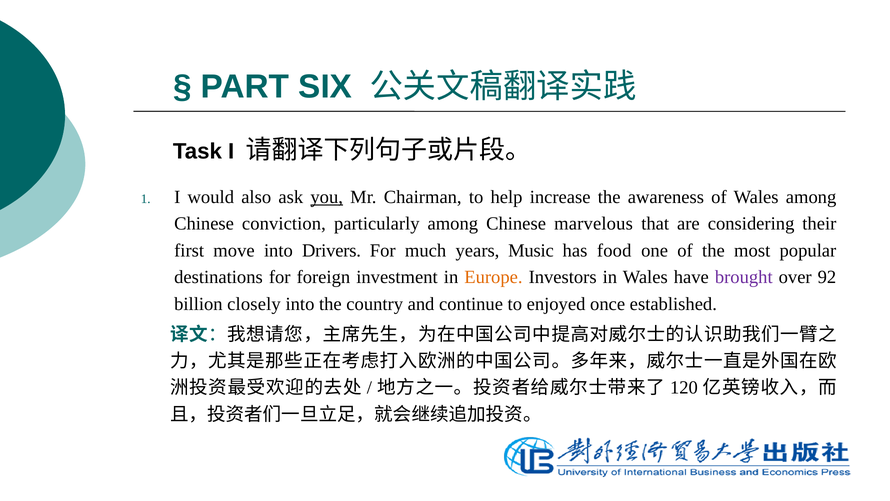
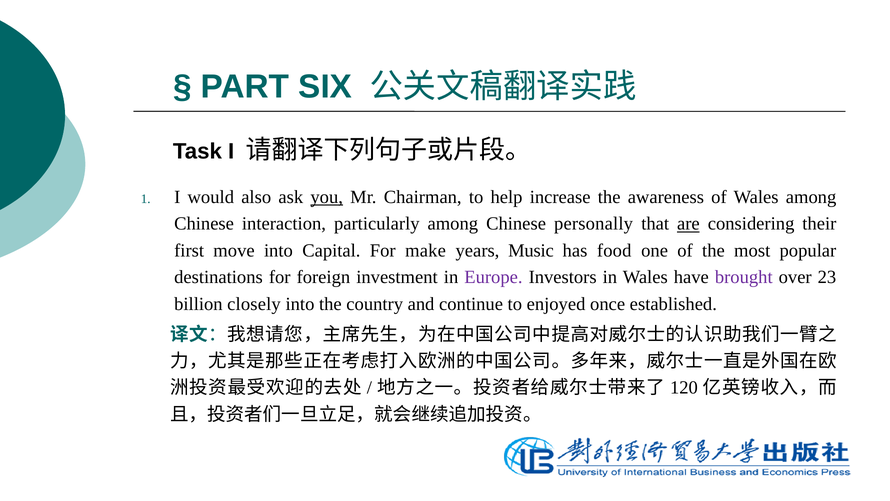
conviction: conviction -> interaction (284, 224)
marvelous: marvelous -> personally (594, 224)
are underline: none -> present (688, 224)
Drivers: Drivers -> Capital (331, 250)
much: much -> make (426, 250)
Europe colour: orange -> purple (493, 277)
92: 92 -> 23 (827, 277)
